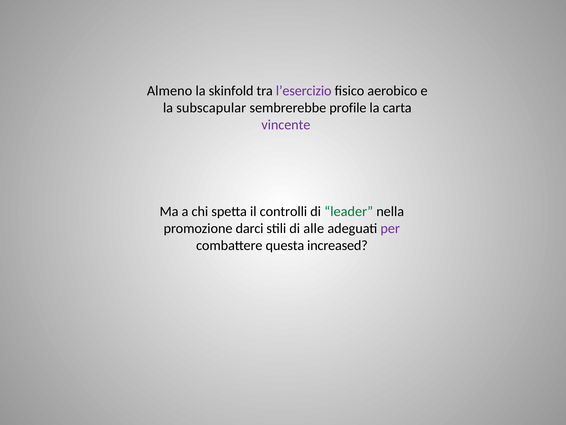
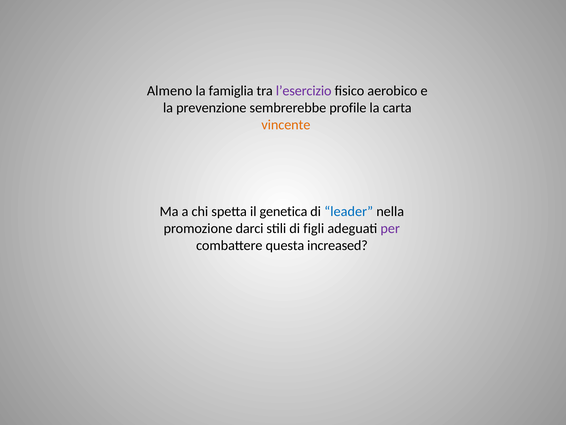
skinfold: skinfold -> famiglia (231, 91)
subscapular: subscapular -> prevenzione (211, 108)
vincente colour: purple -> orange (286, 125)
controlli: controlli -> genetica (283, 211)
leader colour: green -> blue (349, 211)
alle: alle -> figli (314, 228)
